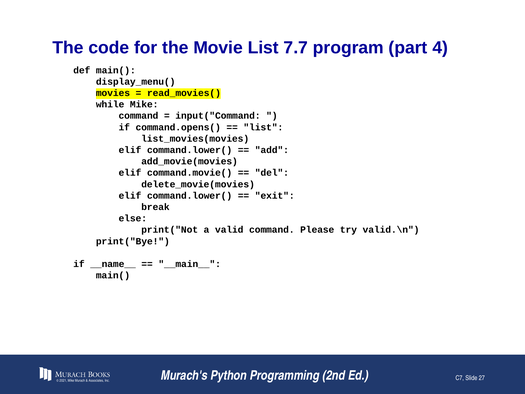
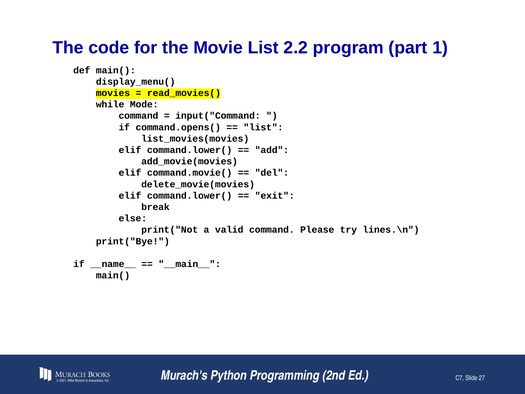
7.7: 7.7 -> 2.2 (296, 48)
4: 4 -> 1 (440, 48)
while Mike: Mike -> Mode (144, 104)
valid.\n: valid.\n -> lines.\n (391, 230)
